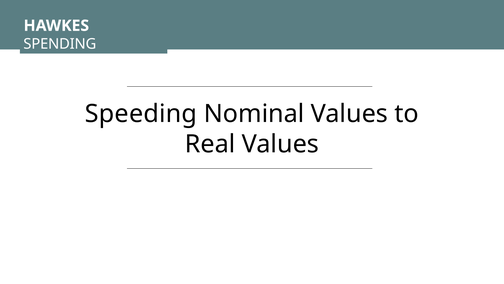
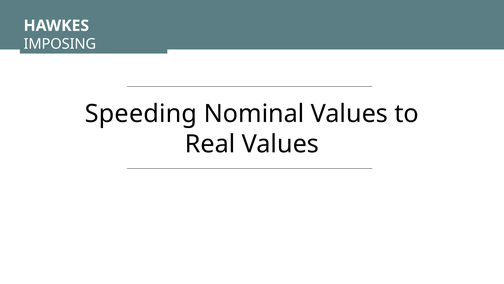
SPENDING: SPENDING -> IMPOSING (60, 44)
